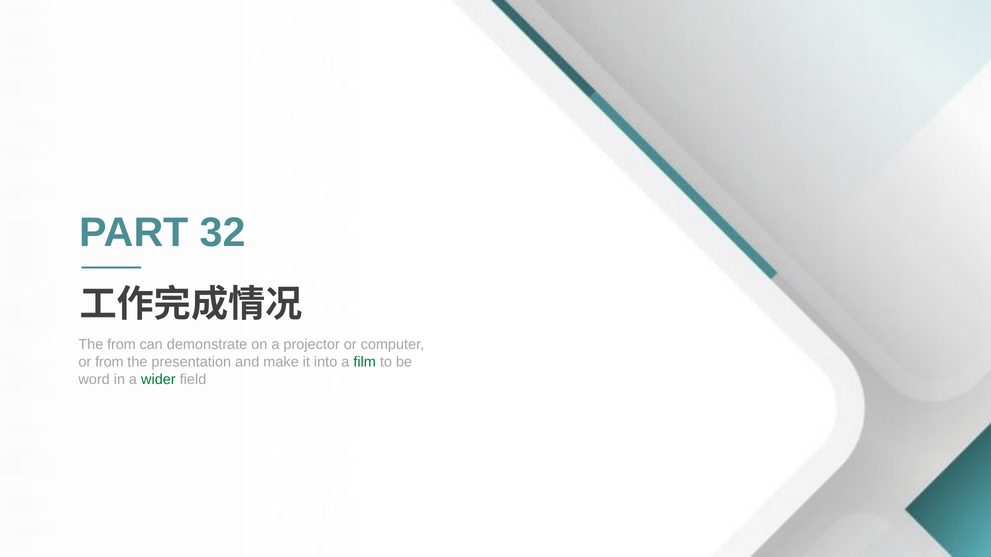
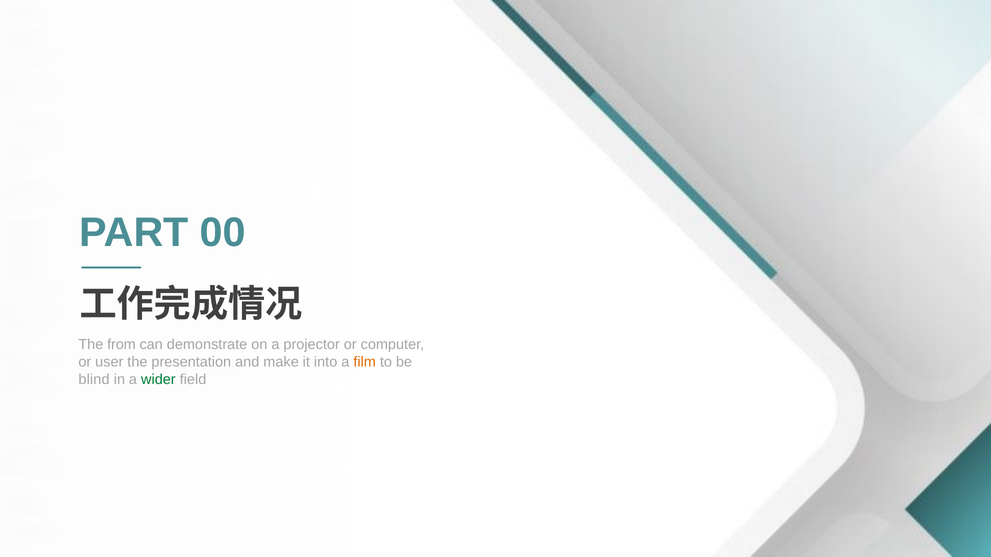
32: 32 -> 00 (223, 233)
or from: from -> user (109, 362)
film colour: green -> orange (365, 362)
word: word -> blind (94, 380)
